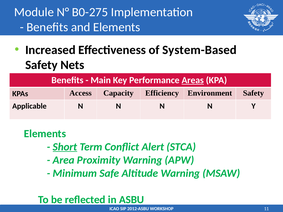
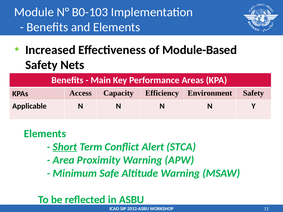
B0-275: B0-275 -> B0-103 (90, 12)
System-Based: System-Based -> Module-Based (200, 50)
Areas underline: present -> none (193, 80)
